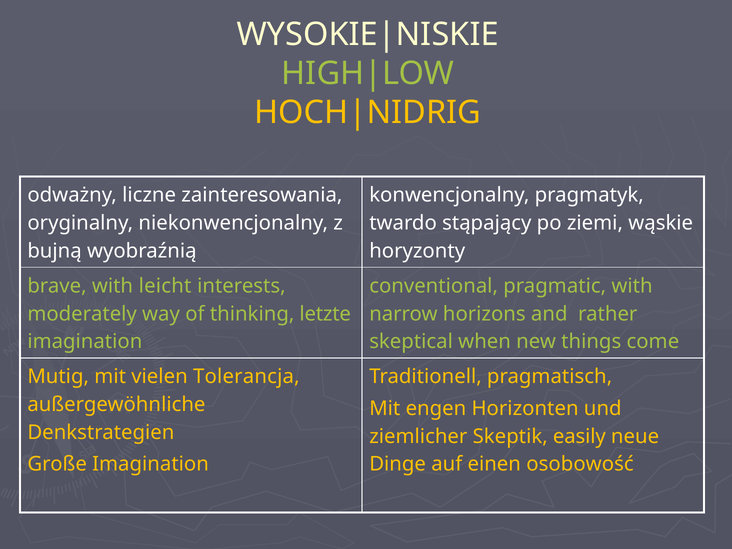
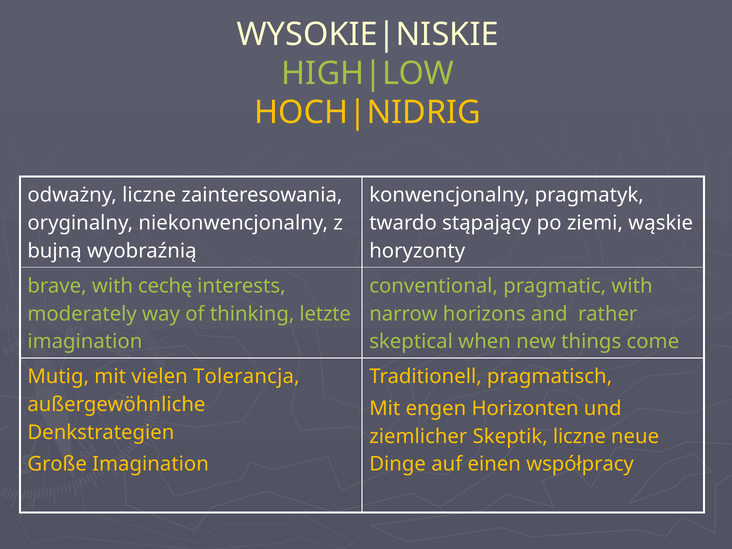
leicht: leicht -> cechę (165, 286)
Skeptik easily: easily -> liczne (579, 436)
osobowość: osobowość -> współpracy (580, 464)
